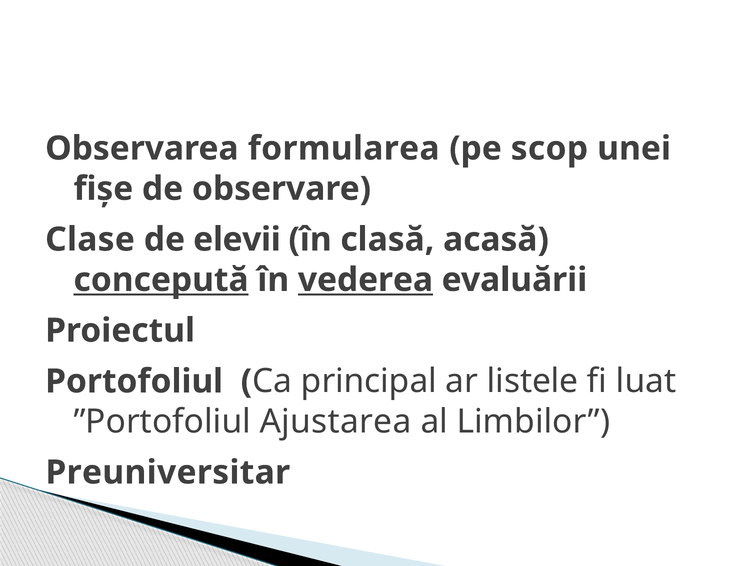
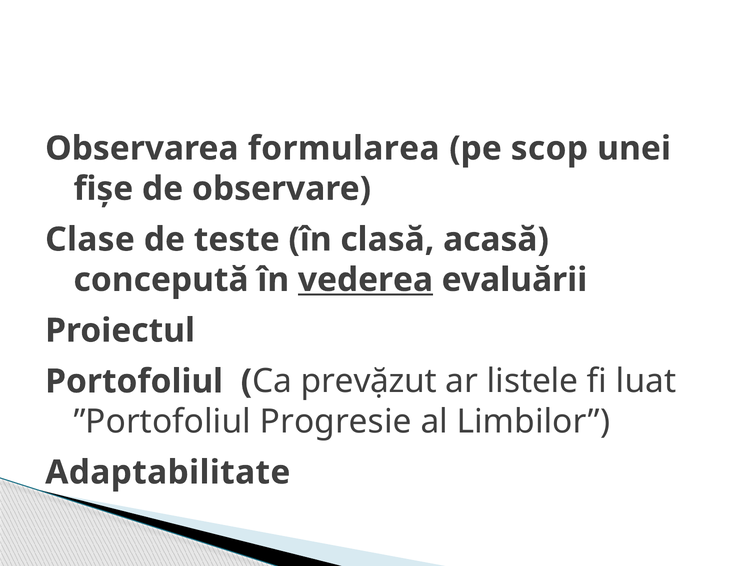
elevii: elevii -> teste (237, 240)
concepută underline: present -> none (161, 280)
principal: principal -> prevặzut (369, 382)
Ajustarea: Ajustarea -> Progresie (336, 422)
Preuniversitar: Preuniversitar -> Adaptabilitate (168, 473)
